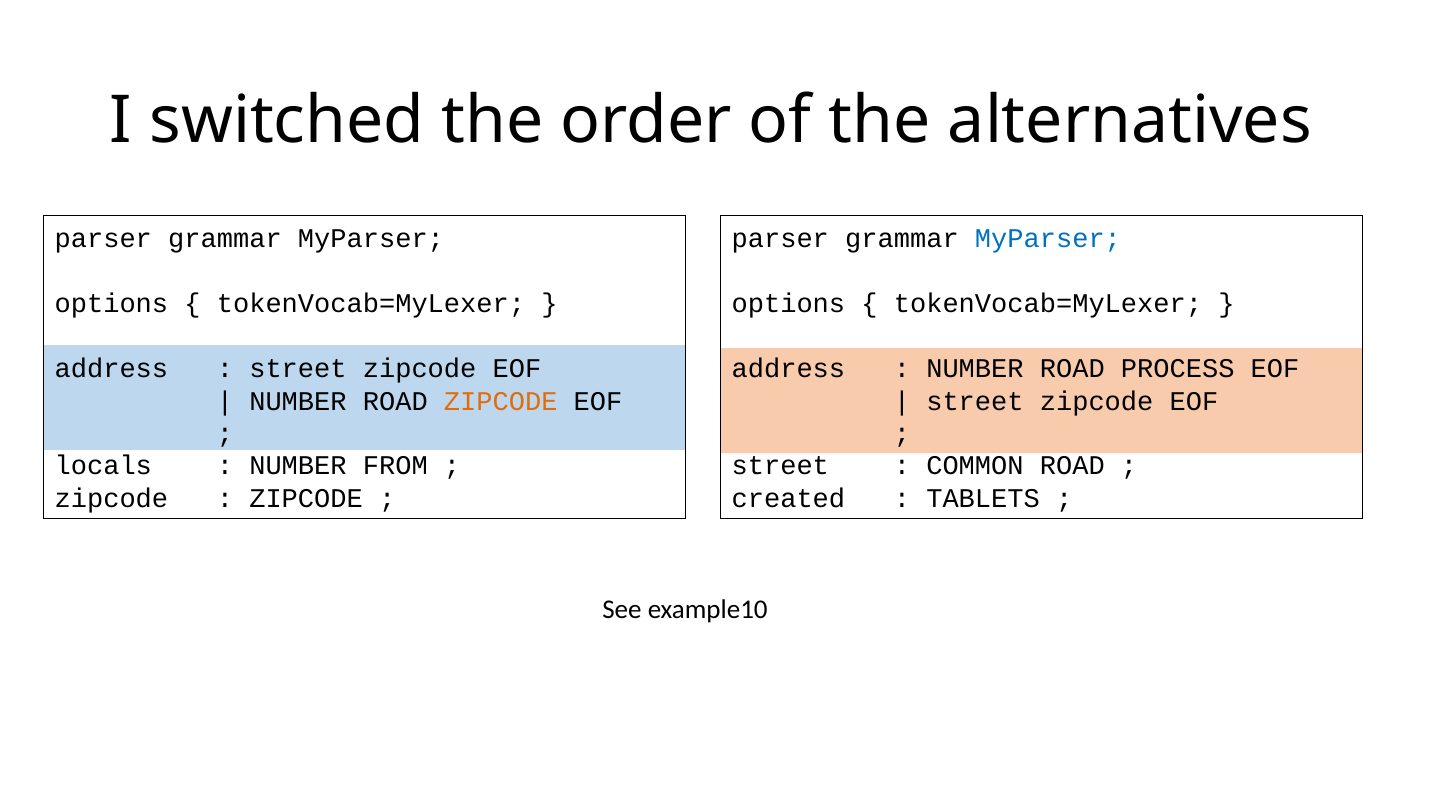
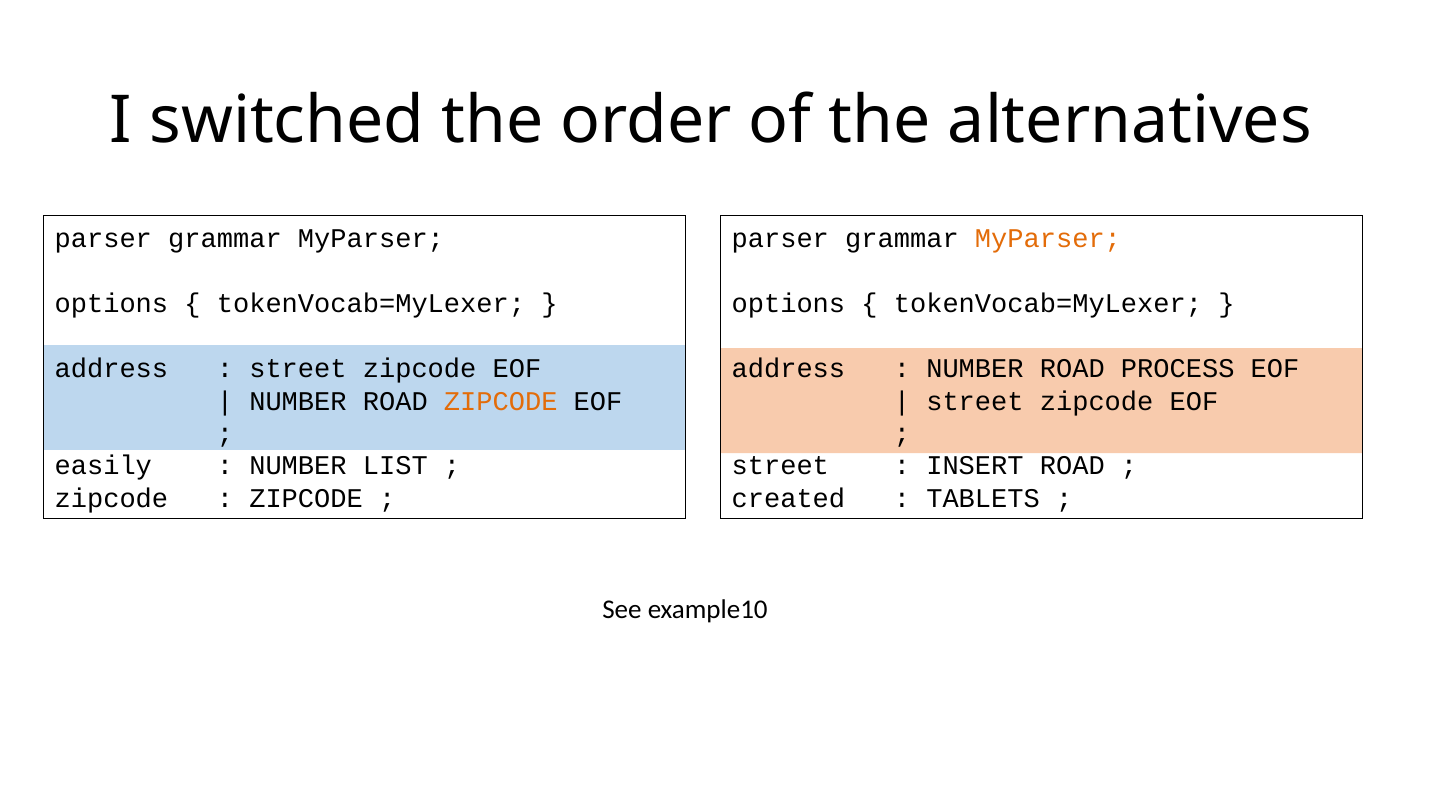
MyParser colour: blue -> orange (1048, 239)
locals: locals -> easily (103, 466)
FROM: FROM -> LIST (395, 466)
COMMON: COMMON -> INSERT (975, 466)
